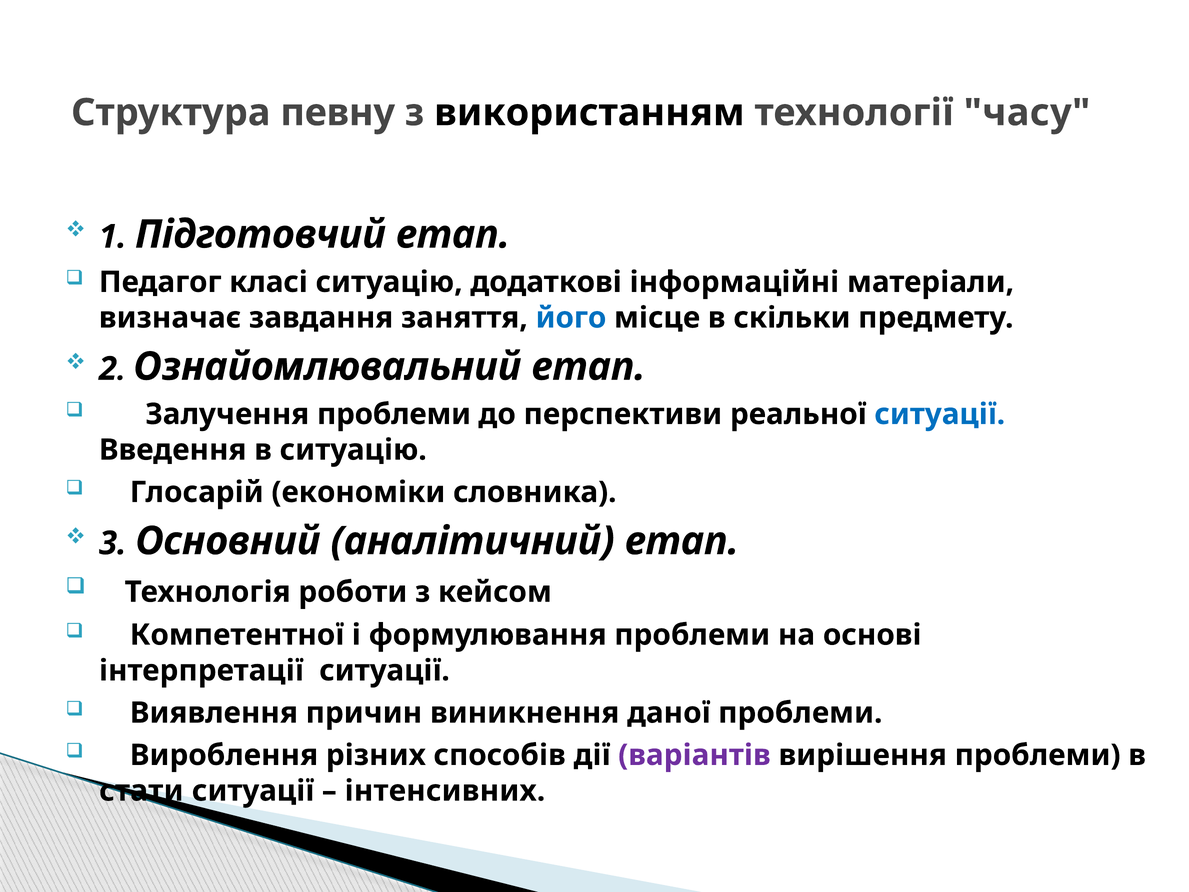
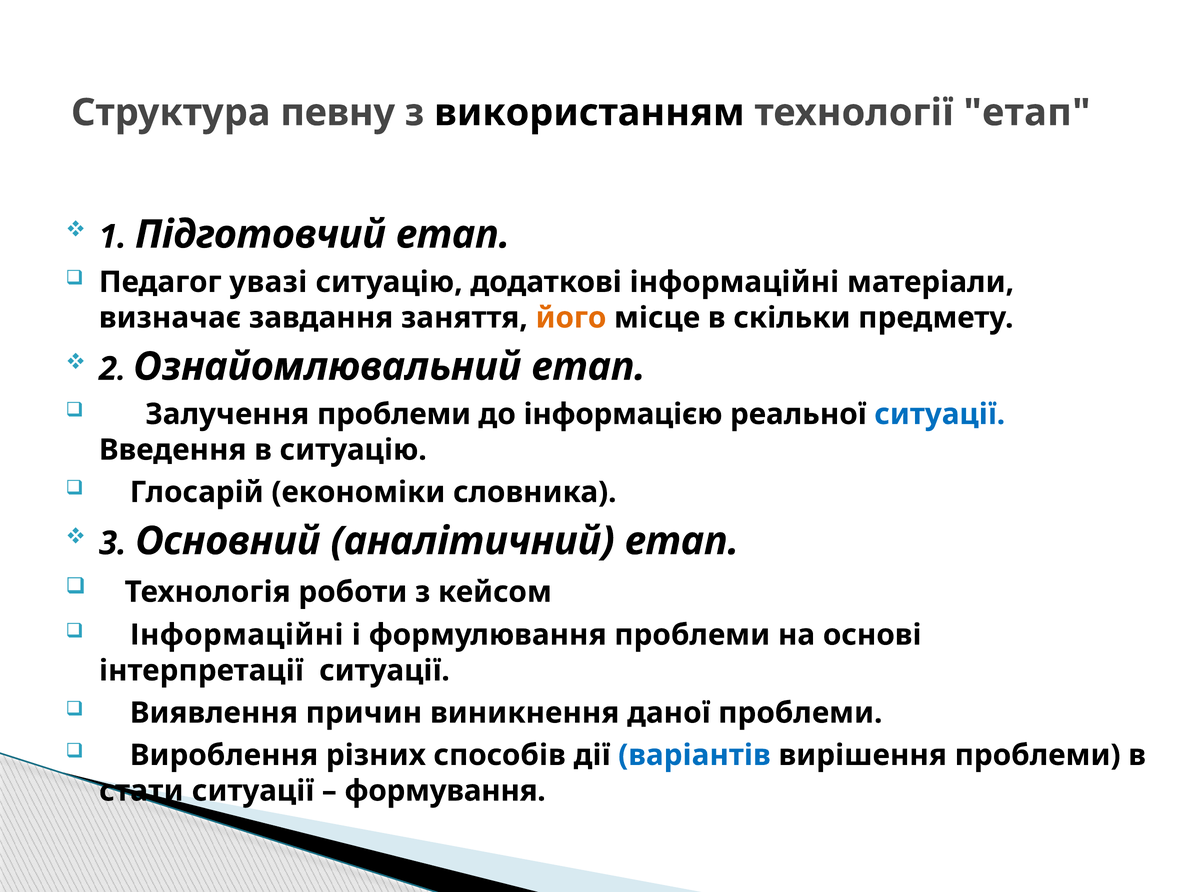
технології часу: часу -> етап (1027, 113)
класі: класі -> увазі (268, 282)
його colour: blue -> orange (571, 318)
перспективи: перспективи -> інформацією (623, 414)
Компетентної: Компетентної -> Інформаційні (237, 635)
варіантів colour: purple -> blue (694, 755)
інтенсивних: інтенсивних -> формування (445, 791)
